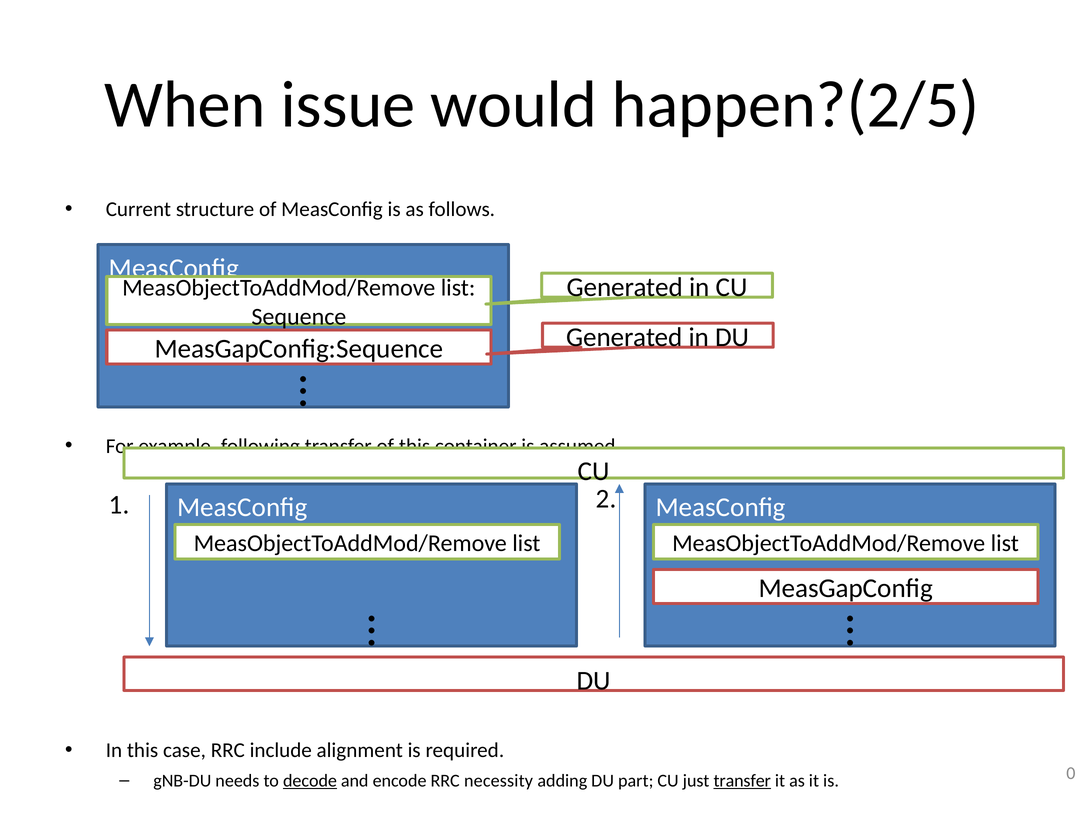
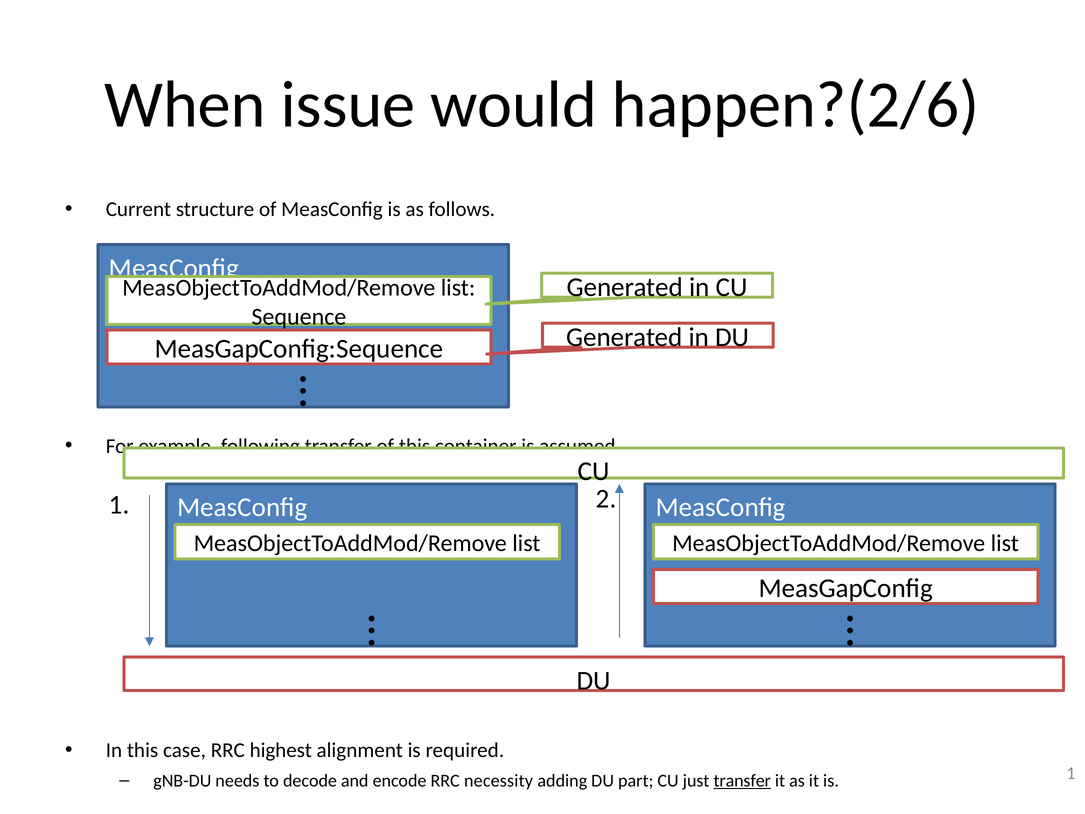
happen?(2/5: happen?(2/5 -> happen?(2/6 (796, 105)
include: include -> highest (281, 750)
decode underline: present -> none (310, 781)
is 0: 0 -> 1 (1071, 773)
